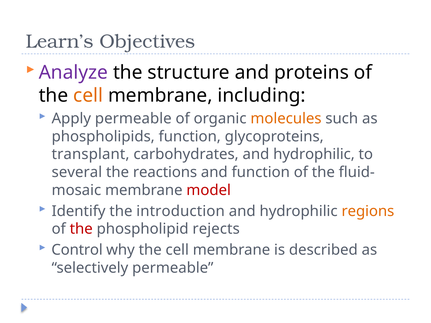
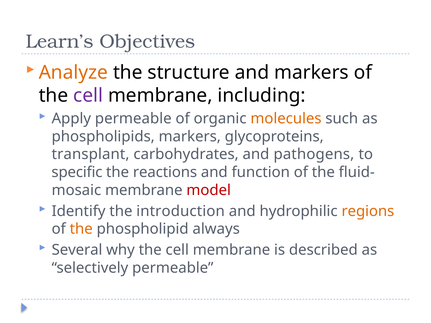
Analyze colour: purple -> orange (73, 72)
and proteins: proteins -> markers (311, 72)
cell colour: orange -> purple (88, 95)
phospholipids function: function -> markers (190, 137)
carbohydrates and hydrophilic: hydrophilic -> pathogens (314, 154)
several: several -> specific (77, 172)
the colour: red -> orange (81, 229)
rejects: rejects -> always (216, 229)
Control: Control -> Several (77, 250)
